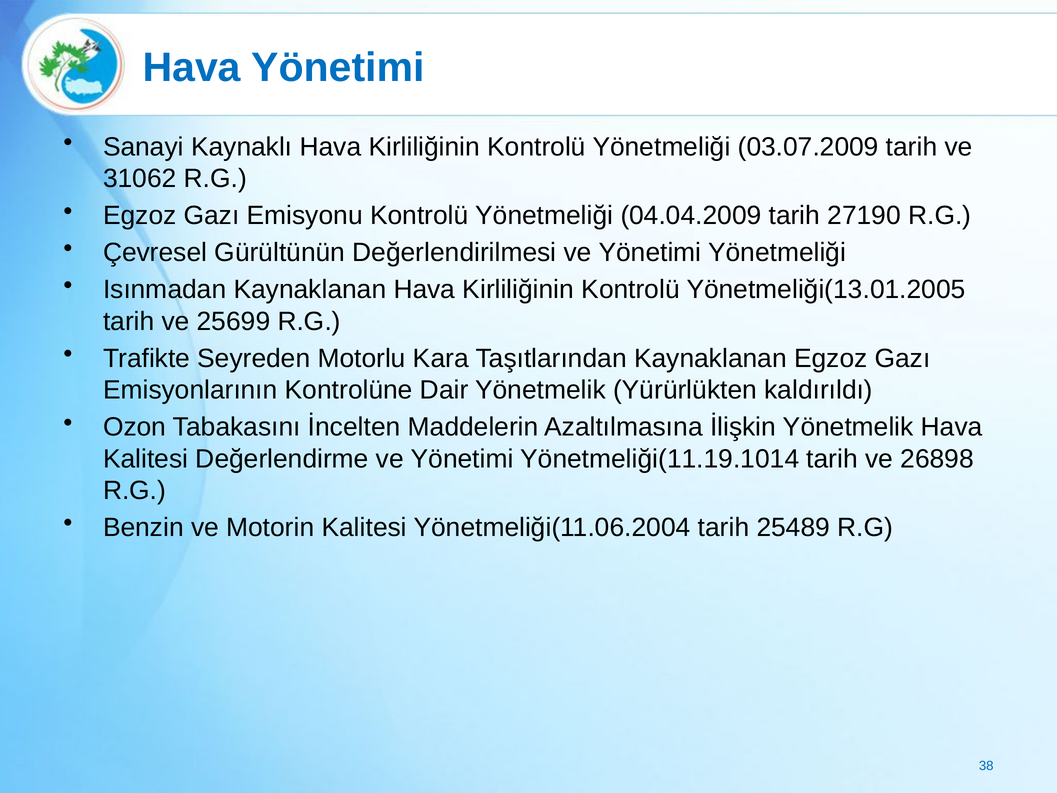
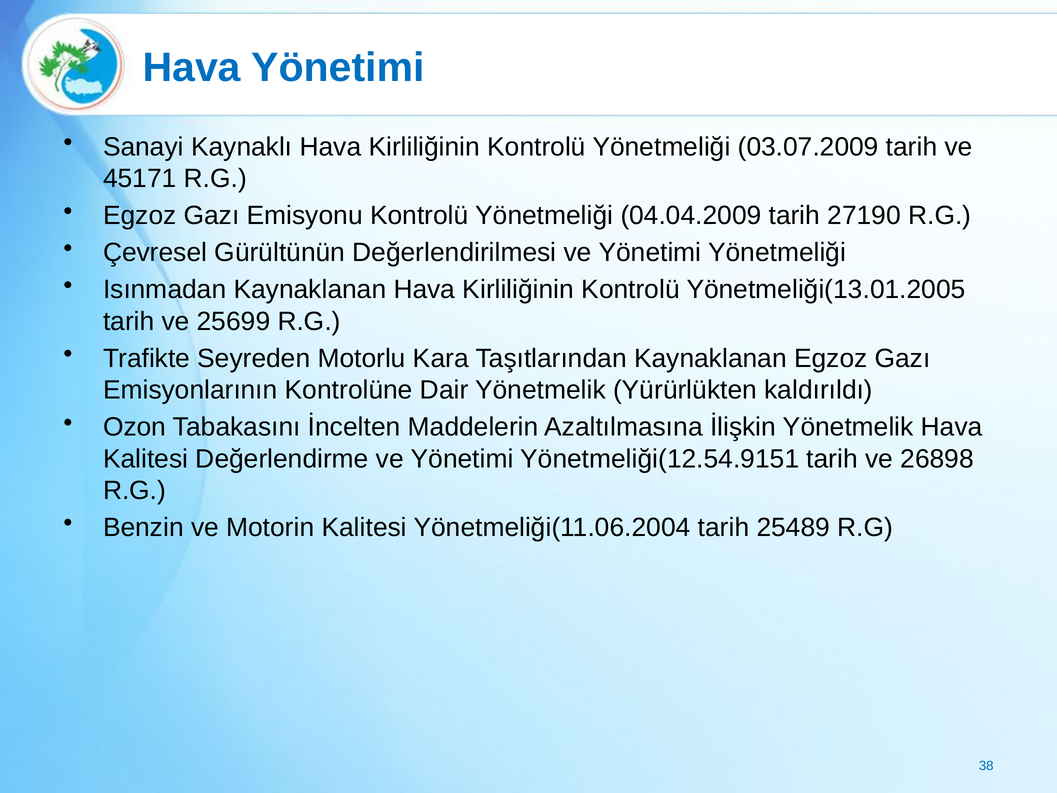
31062: 31062 -> 45171 (140, 179)
Yönetmeliği(11.19.1014: Yönetmeliği(11.19.1014 -> Yönetmeliği(12.54.9151 (660, 459)
